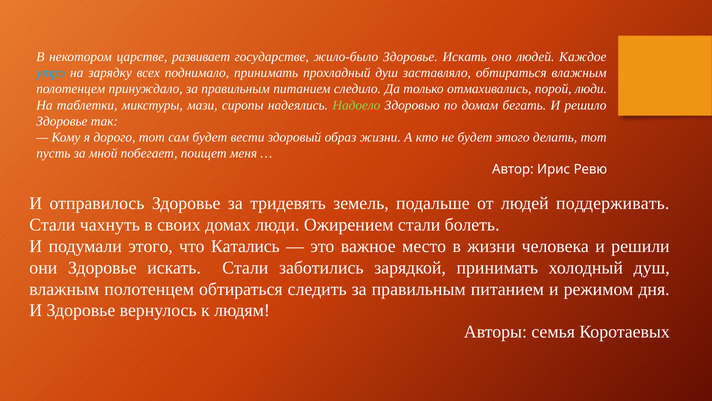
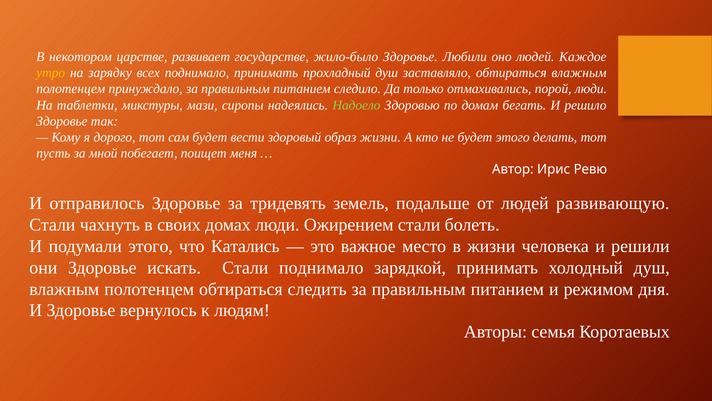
жило-было Здоровье Искать: Искать -> Любили (465, 57)
утро colour: light blue -> yellow (51, 73)
поддерживать: поддерживать -> развивающую (613, 203)
Стали заботились: заботились -> поднимало (321, 267)
